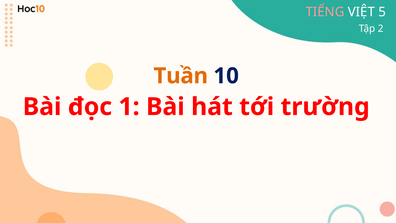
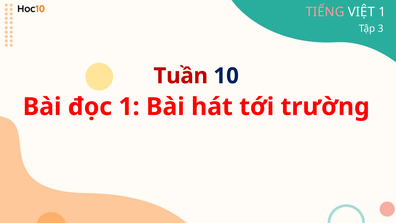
VIỆT 5: 5 -> 1 (382, 12)
2: 2 -> 3 (381, 29)
Tuần colour: orange -> red (181, 76)
